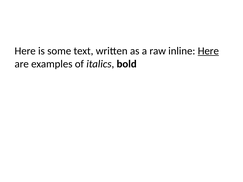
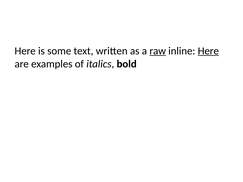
raw underline: none -> present (158, 51)
